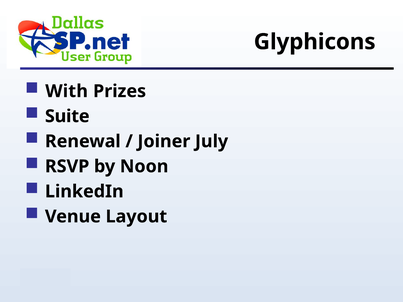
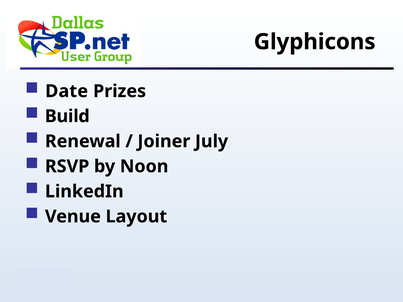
With: With -> Date (67, 91)
Suite: Suite -> Build (67, 116)
